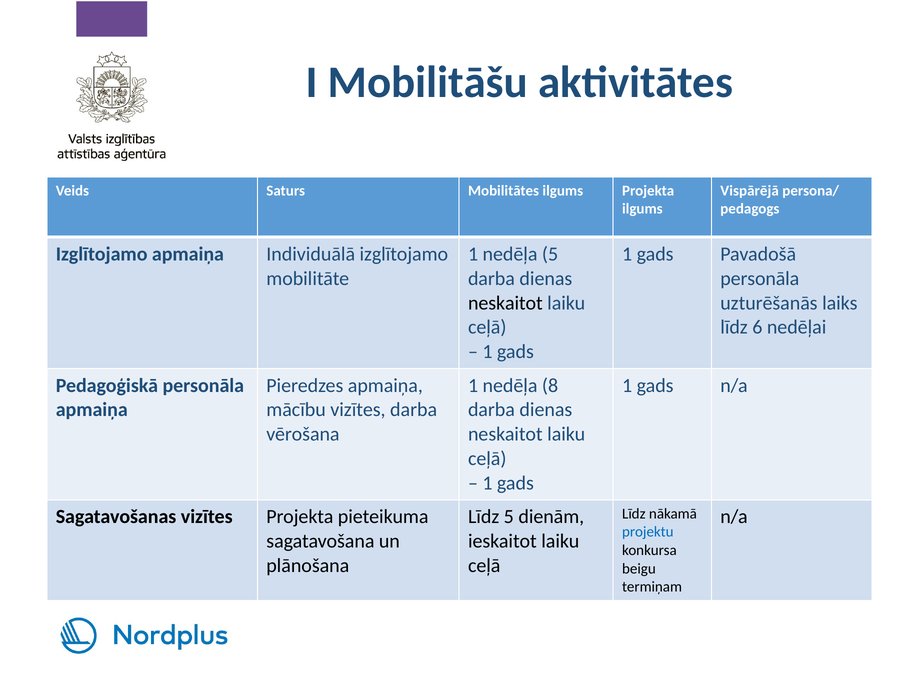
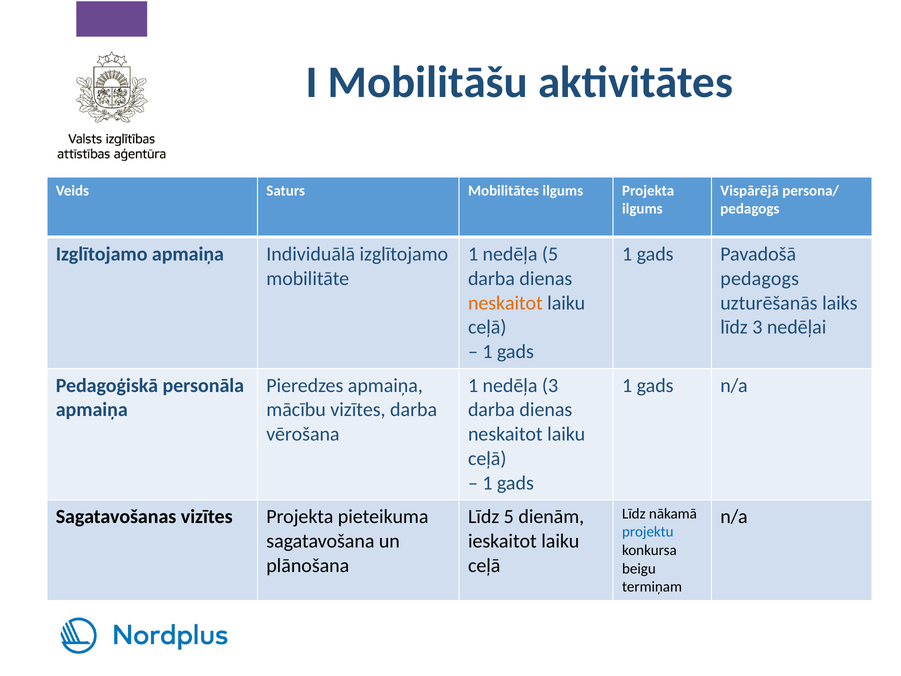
personāla: personāla -> pedagogs (760, 278)
neskaitot colour: black -> orange (505, 303)
līdz 6: 6 -> 3 (757, 327)
nedēļa 8: 8 -> 3 (550, 385)
